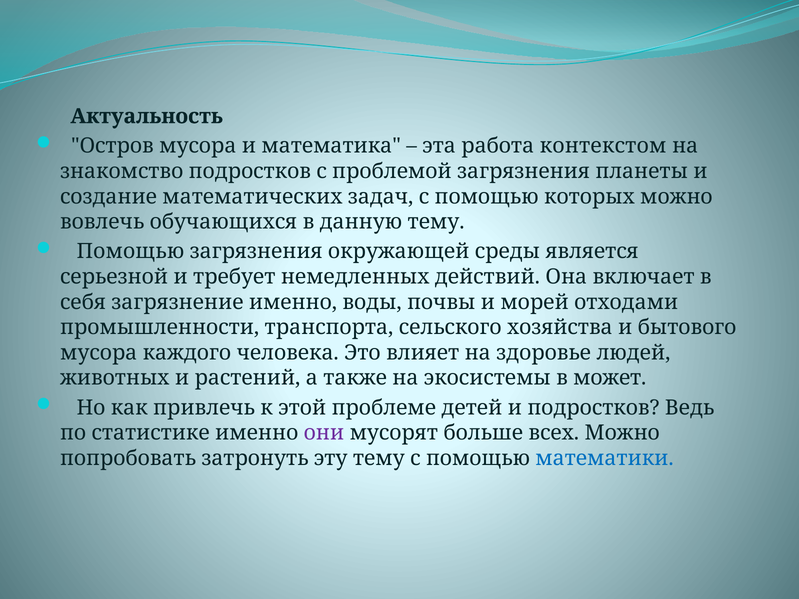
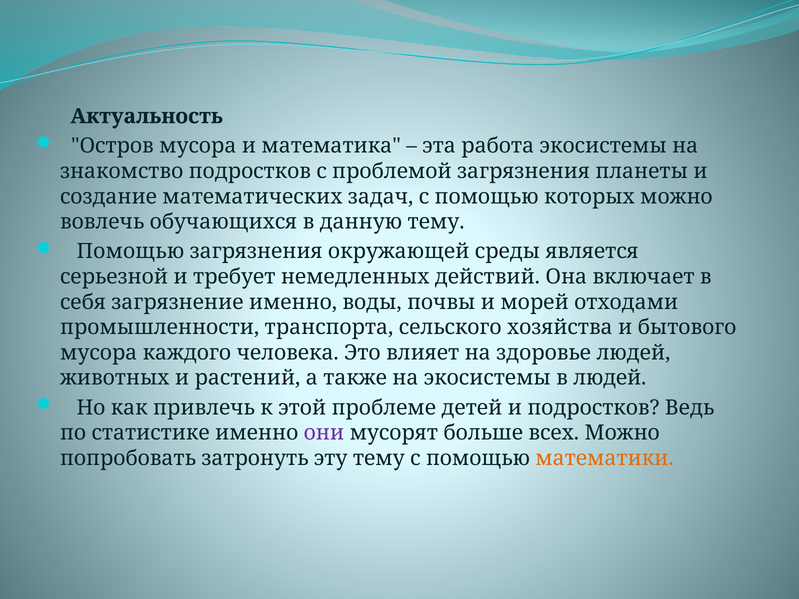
работа контекстом: контекстом -> экосистемы (603, 146)
в может: может -> людей (610, 378)
математики colour: blue -> orange (605, 458)
